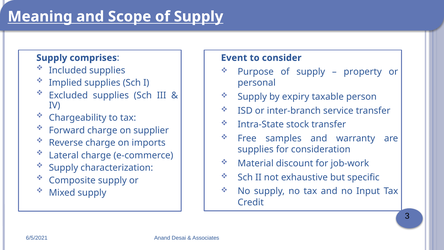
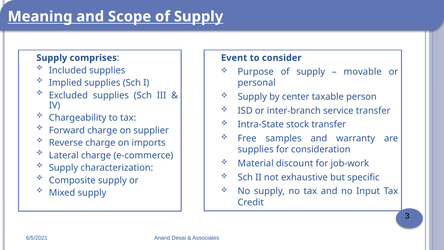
property: property -> movable (363, 72)
expiry: expiry -> center (296, 97)
